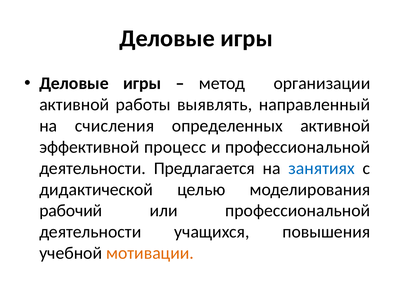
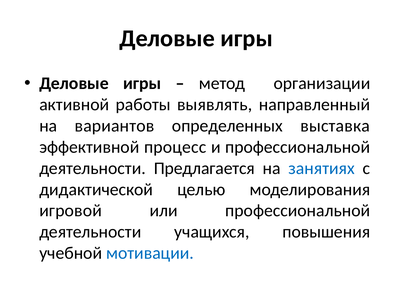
счисления: счисления -> вариантов (114, 126)
определенных активной: активной -> выставка (335, 126)
рабочий: рабочий -> игровой (71, 211)
мотивации colour: orange -> blue (150, 253)
